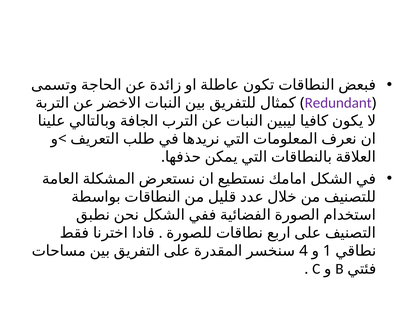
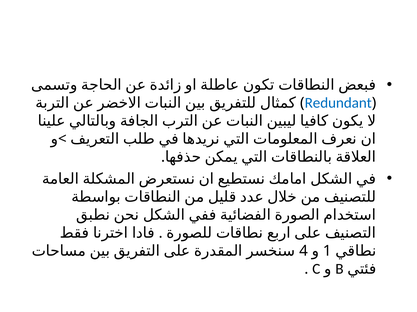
Redundant colour: purple -> blue (338, 103)
